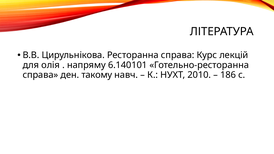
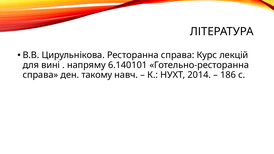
олія: олія -> вині (51, 65)
2010: 2010 -> 2014 (199, 75)
